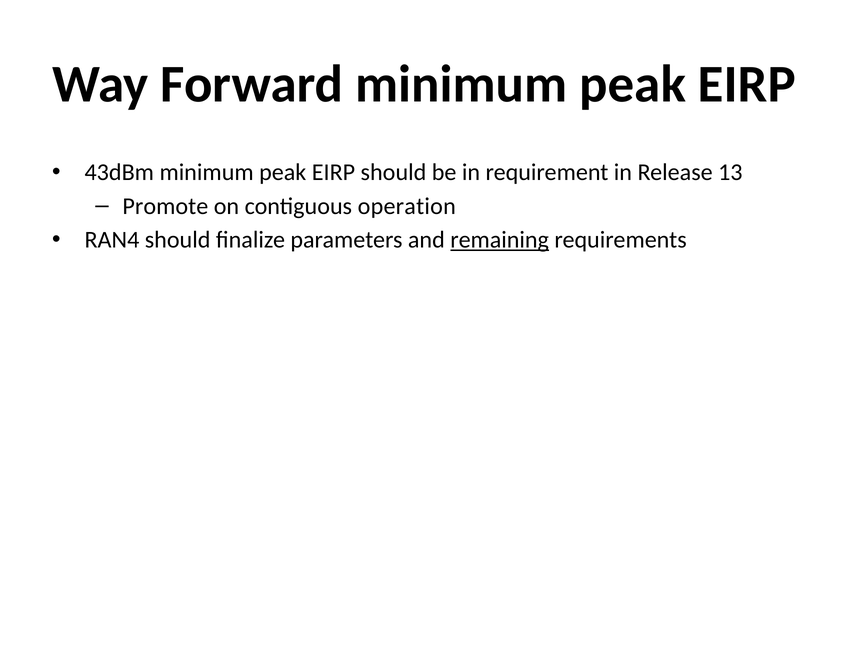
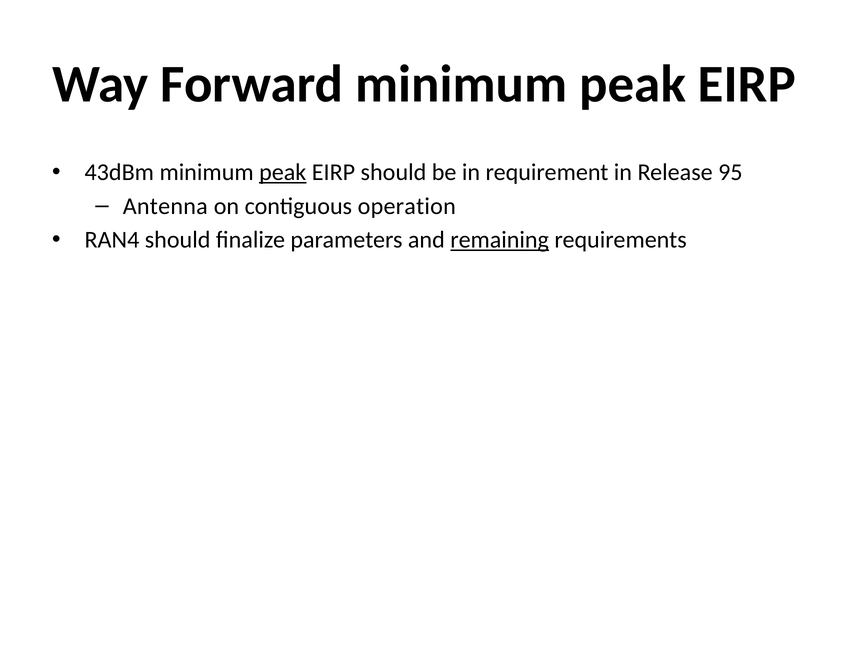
peak underline: none -> present (283, 172)
13: 13 -> 95 (730, 172)
Promote: Promote -> Antenna (165, 206)
